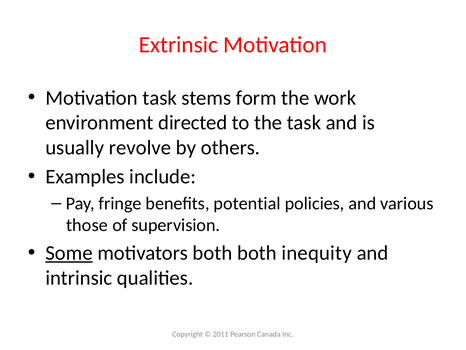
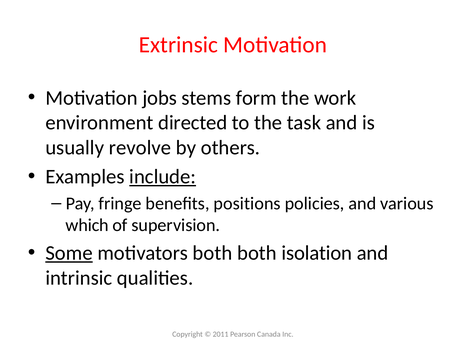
Motivation task: task -> jobs (160, 98)
include underline: none -> present (163, 176)
potential: potential -> positions (247, 203)
those: those -> which (87, 225)
inequity: inequity -> isolation (317, 253)
